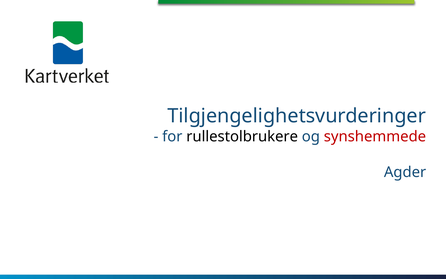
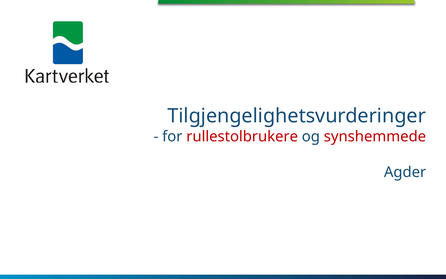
rullestolbrukere colour: black -> red (242, 136)
